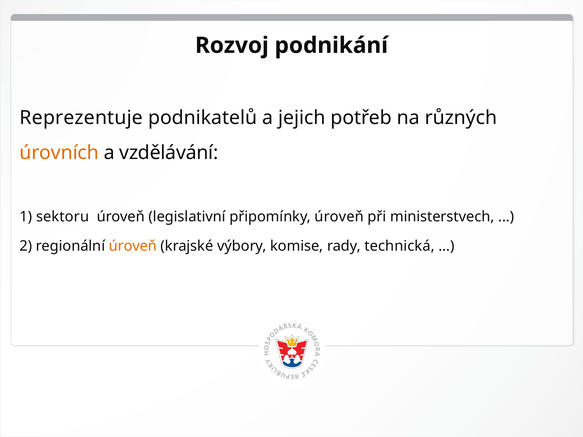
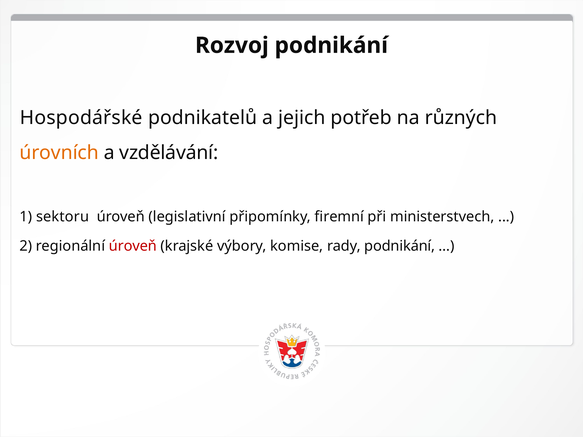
Reprezentuje: Reprezentuje -> Hospodářské (81, 118)
připomínky úroveň: úroveň -> firemní (339, 217)
úroveň colour: orange -> red (133, 246)
rady technická: technická -> podnikání (400, 246)
